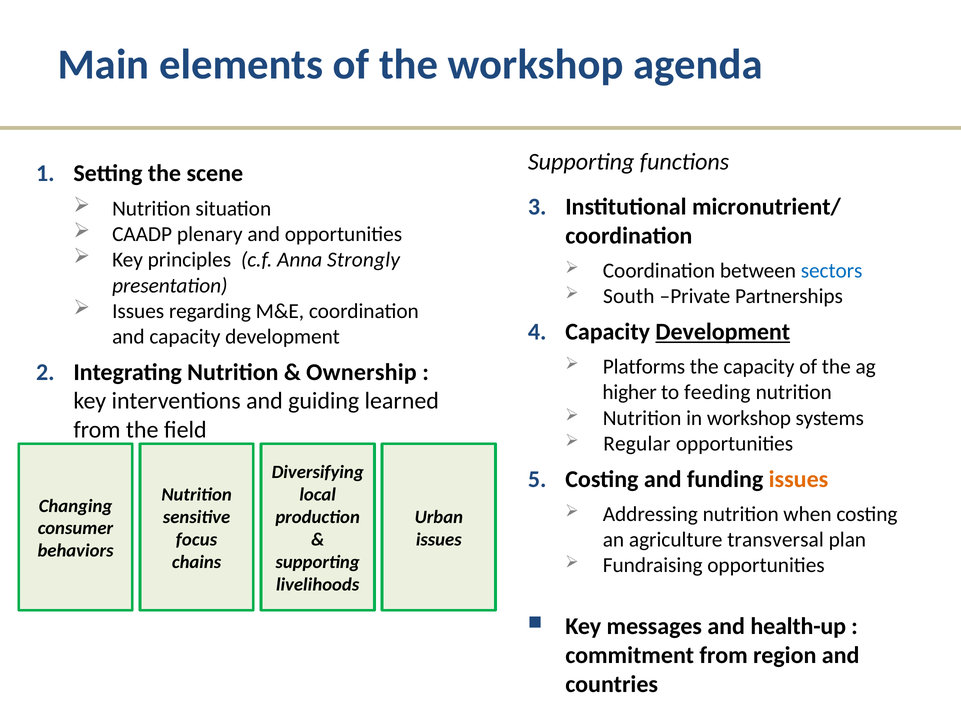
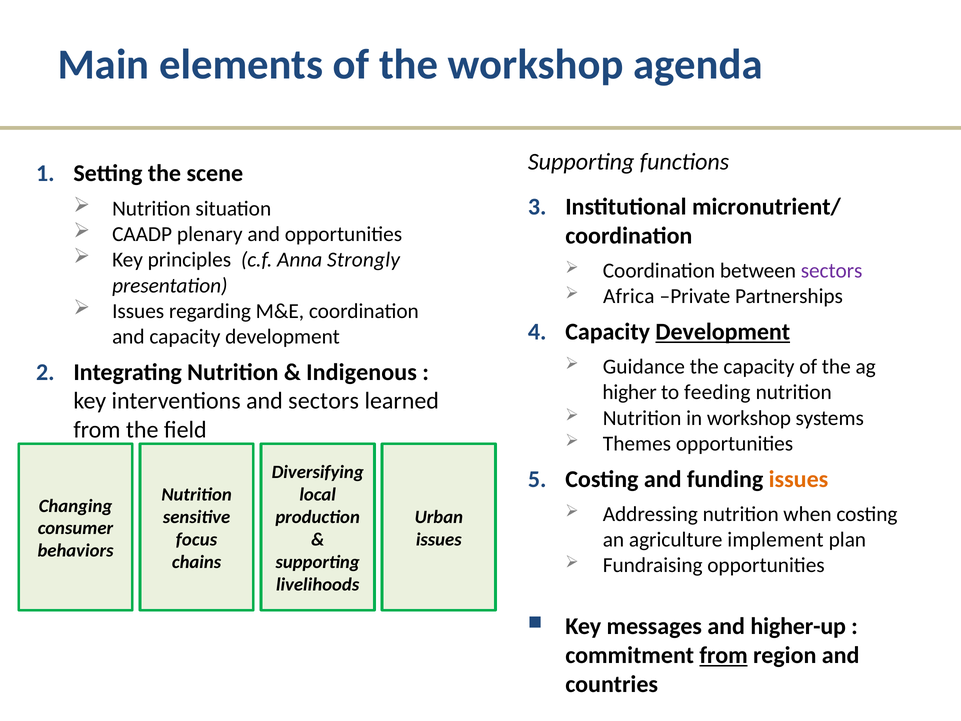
sectors colour: blue -> purple (832, 271)
South: South -> Africa (629, 296)
Platforms: Platforms -> Guidance (644, 367)
Ownership: Ownership -> Indigenous (362, 372)
and guiding: guiding -> sectors (324, 401)
Regular: Regular -> Themes (637, 443)
transversal: transversal -> implement (775, 540)
health-up: health-up -> higher-up (798, 626)
from underline: none -> present (724, 655)
